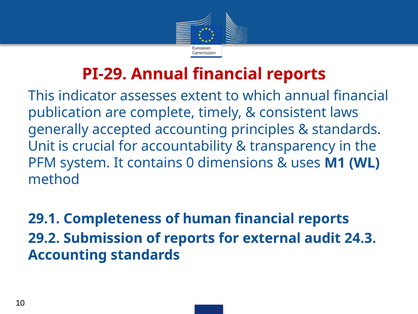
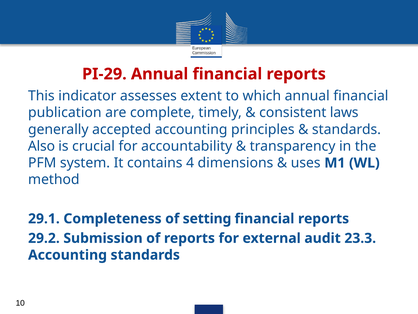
Unit: Unit -> Also (41, 146)
0: 0 -> 4 (190, 163)
human: human -> setting (207, 218)
24.3: 24.3 -> 23.3 (360, 238)
